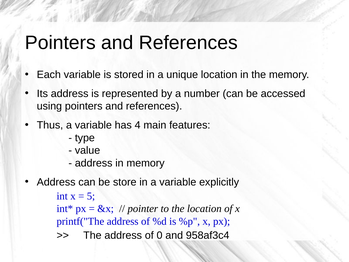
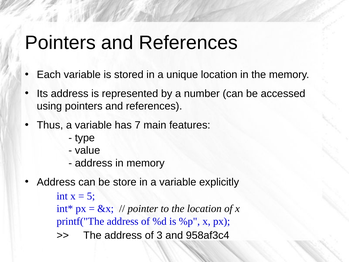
4: 4 -> 7 (138, 125)
0: 0 -> 3 (160, 235)
